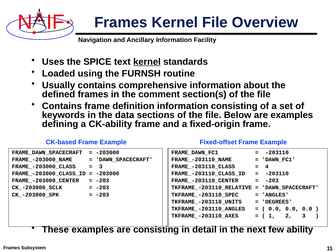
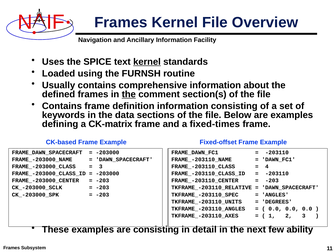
the underline: none -> present (129, 94)
CK-ability: CK-ability -> CK-matrix (110, 124)
fixed-origin: fixed-origin -> fixed-times (215, 124)
